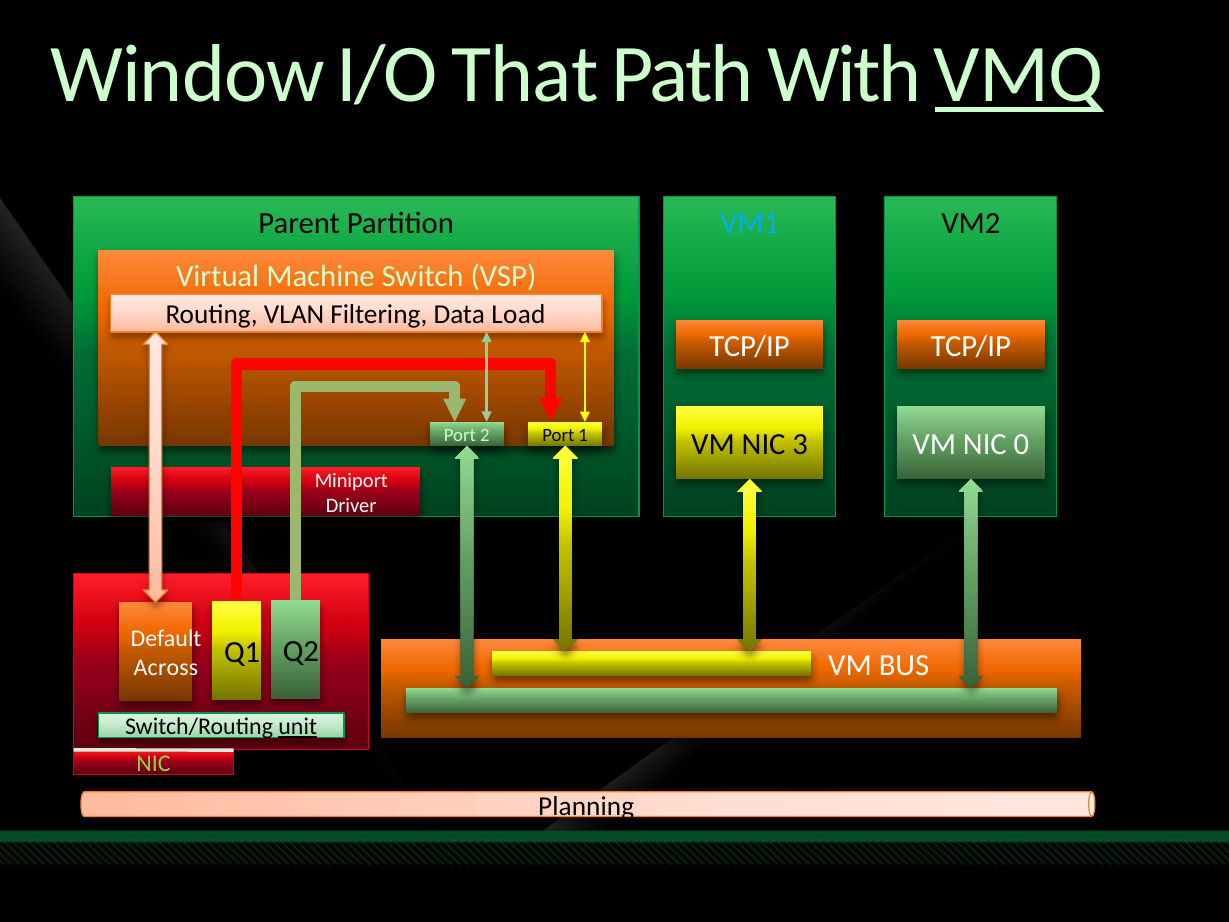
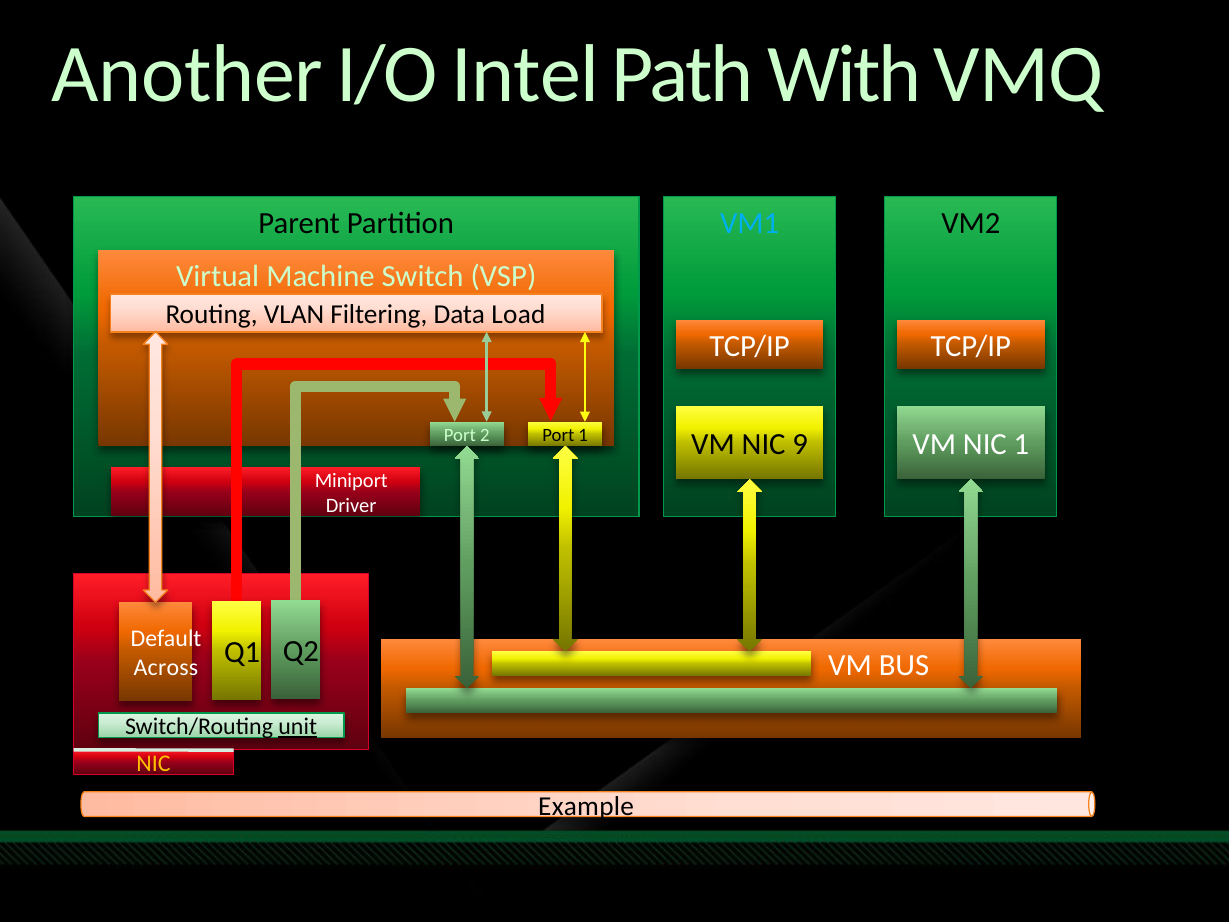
Window: Window -> Another (187, 75)
That: That -> Intel (525, 75)
VMQ underline: present -> none (1018, 75)
3: 3 -> 9 (800, 445)
NIC 0: 0 -> 1 (1021, 445)
NIC colour: light green -> yellow (154, 764)
Planning: Planning -> Example (586, 806)
